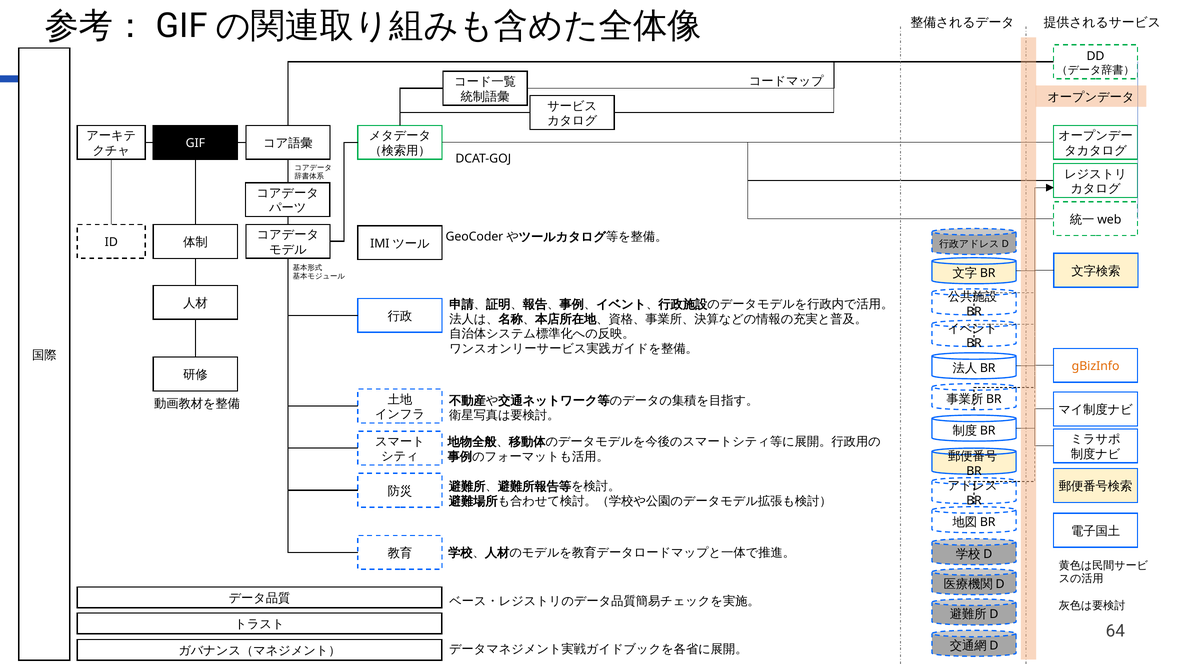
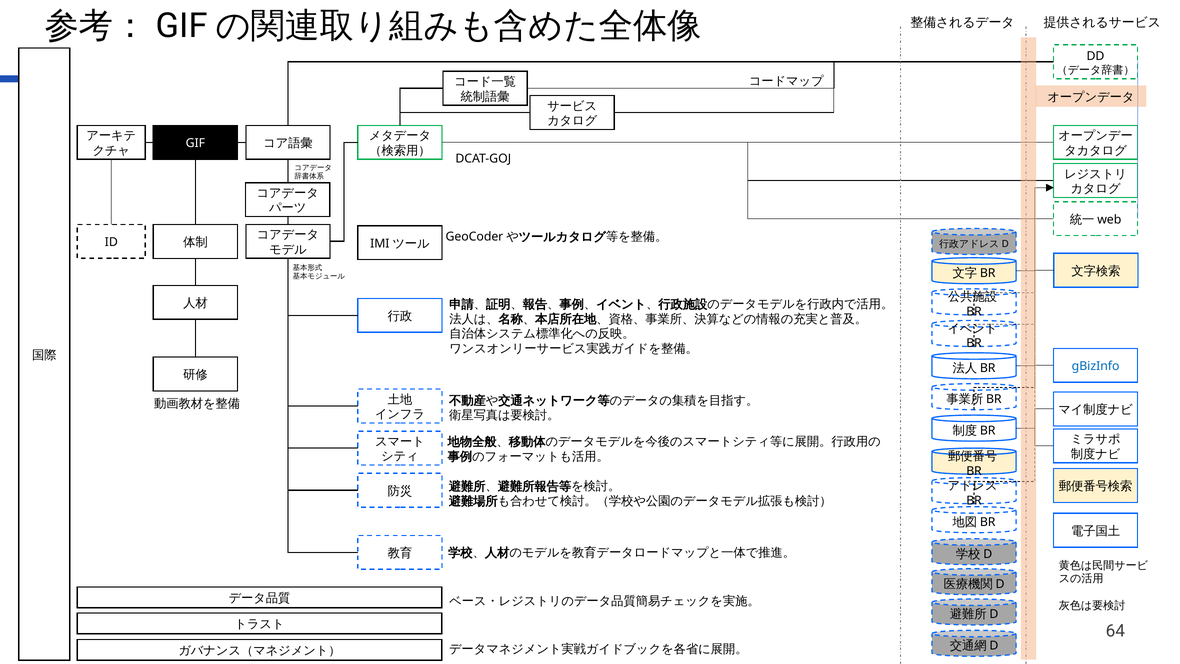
gBizInfo colour: orange -> blue (1096, 366)
